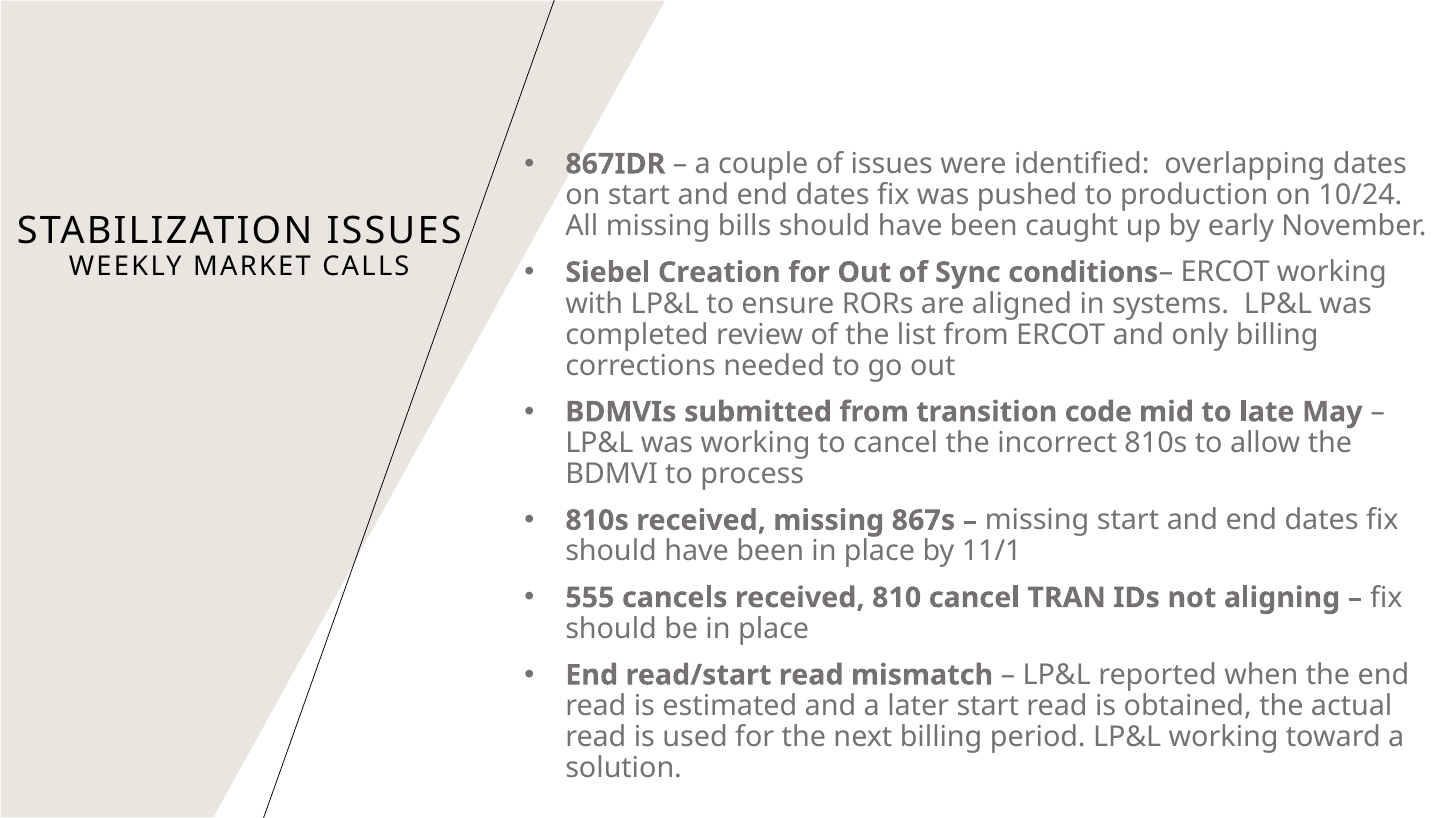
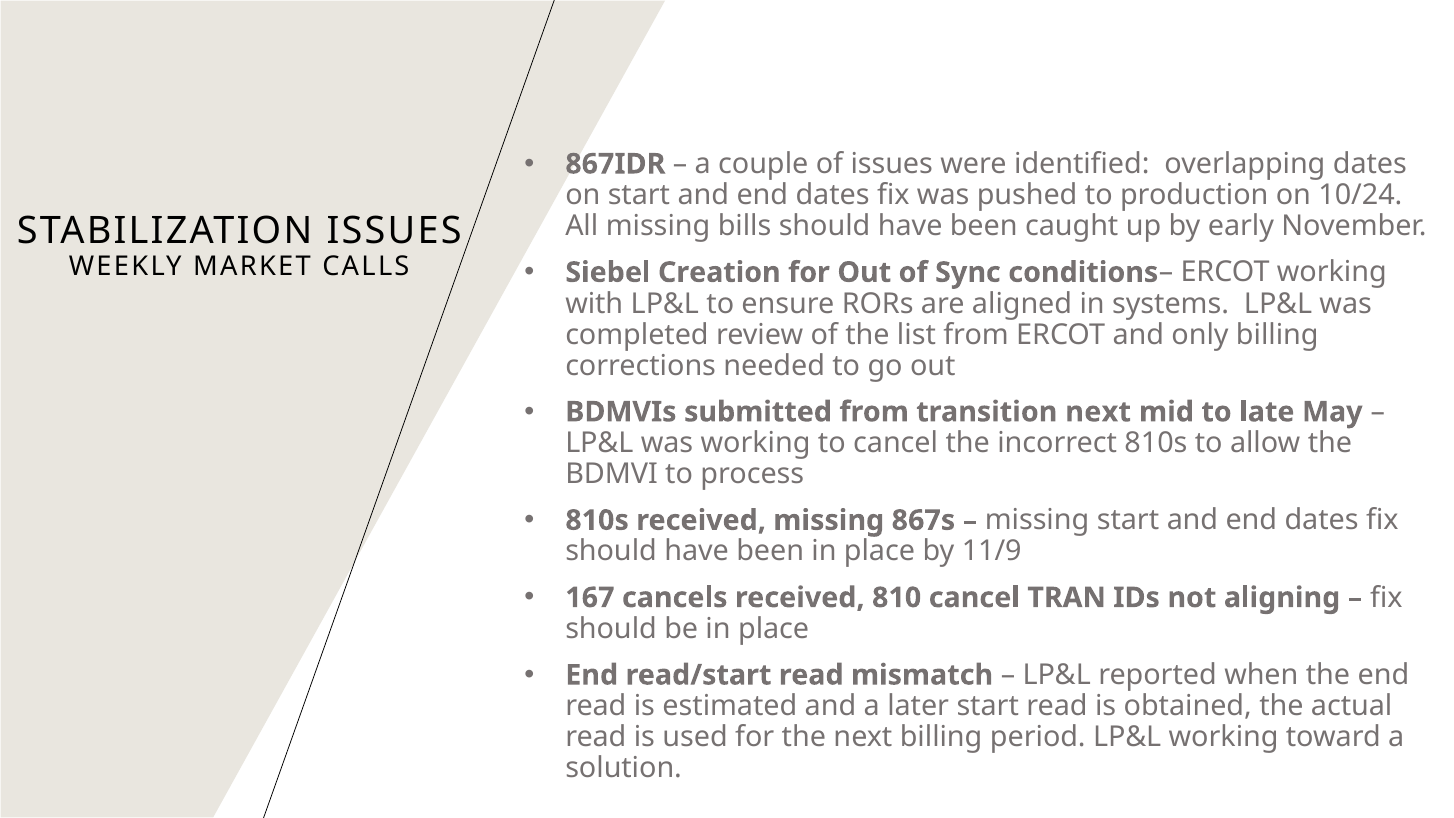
transition code: code -> next (1098, 412)
11/1: 11/1 -> 11/9 (992, 551)
555: 555 -> 167 (590, 598)
